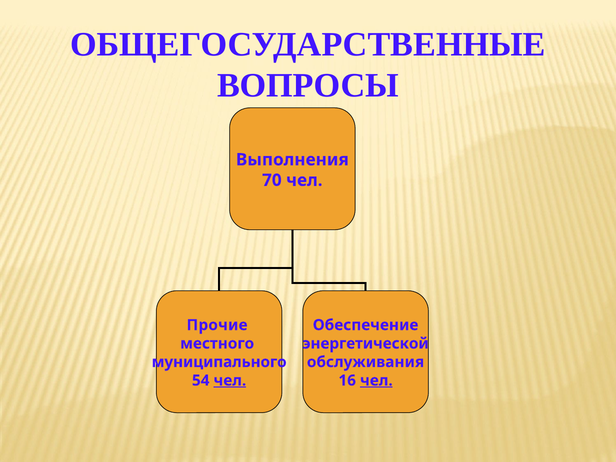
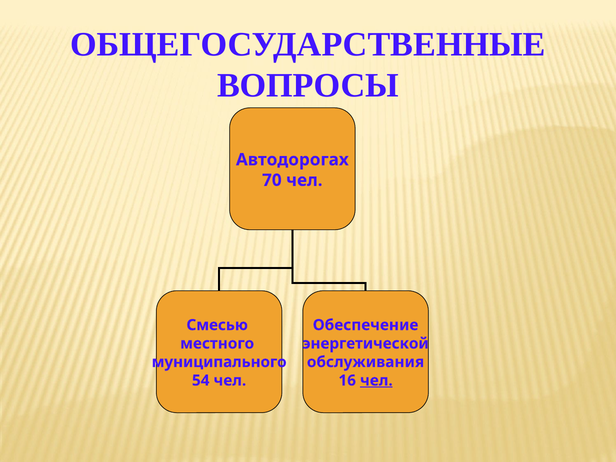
Выполнения: Выполнения -> Автодорогах (292, 160)
Прочие: Прочие -> Смесью (217, 325)
чел underline: present -> none (230, 380)
